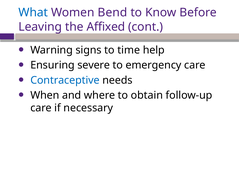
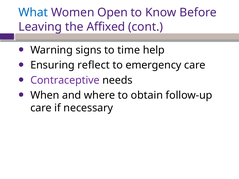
Bend: Bend -> Open (113, 13)
severe: severe -> reflect (94, 65)
Contraceptive colour: blue -> purple (65, 80)
